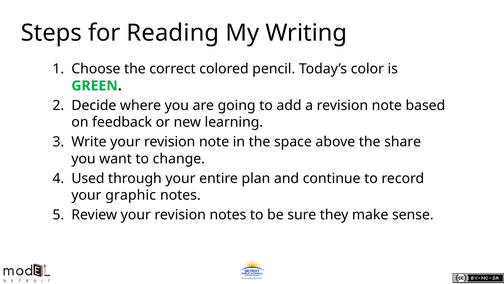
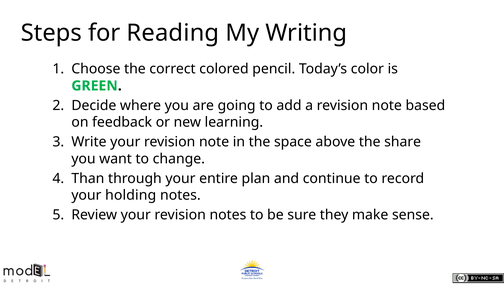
Used: Used -> Than (88, 178)
graphic: graphic -> holding (131, 195)
